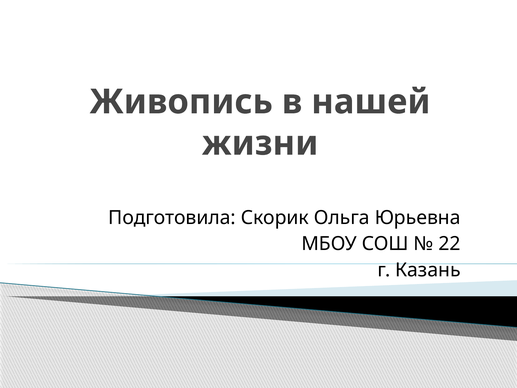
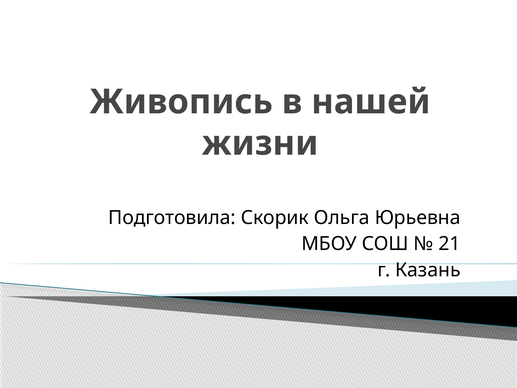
22: 22 -> 21 (450, 244)
